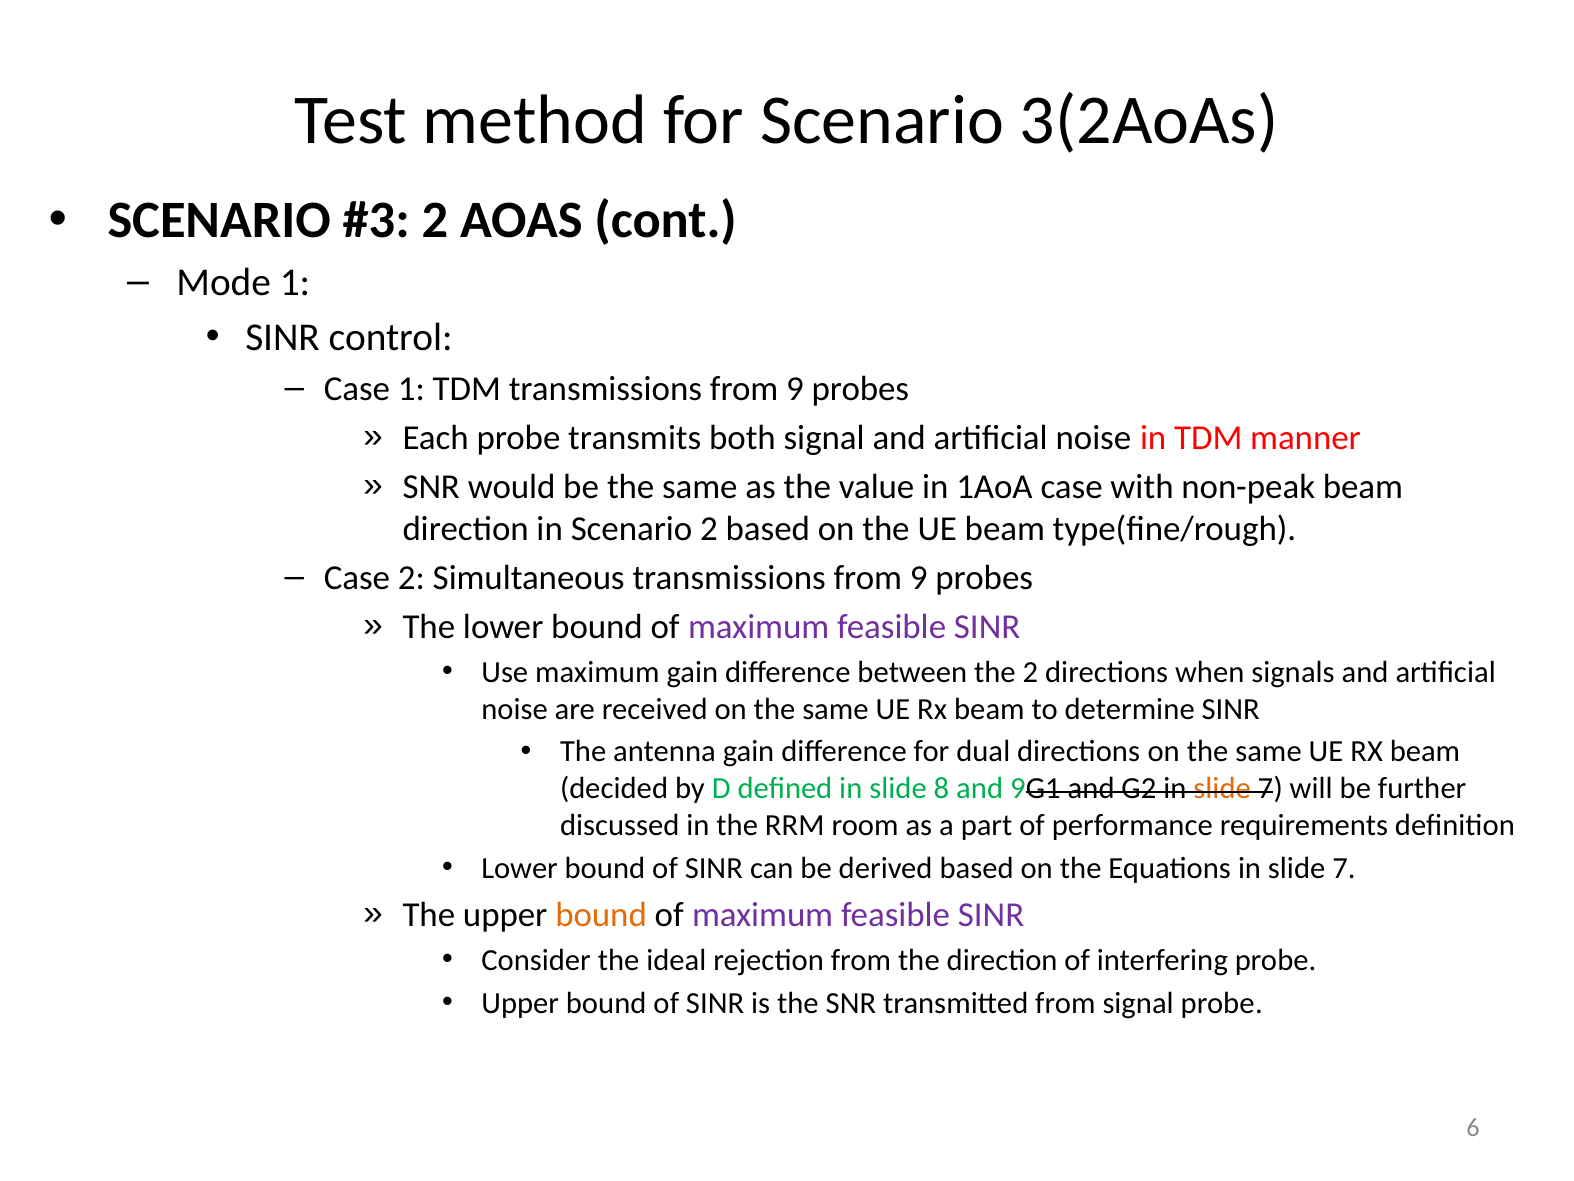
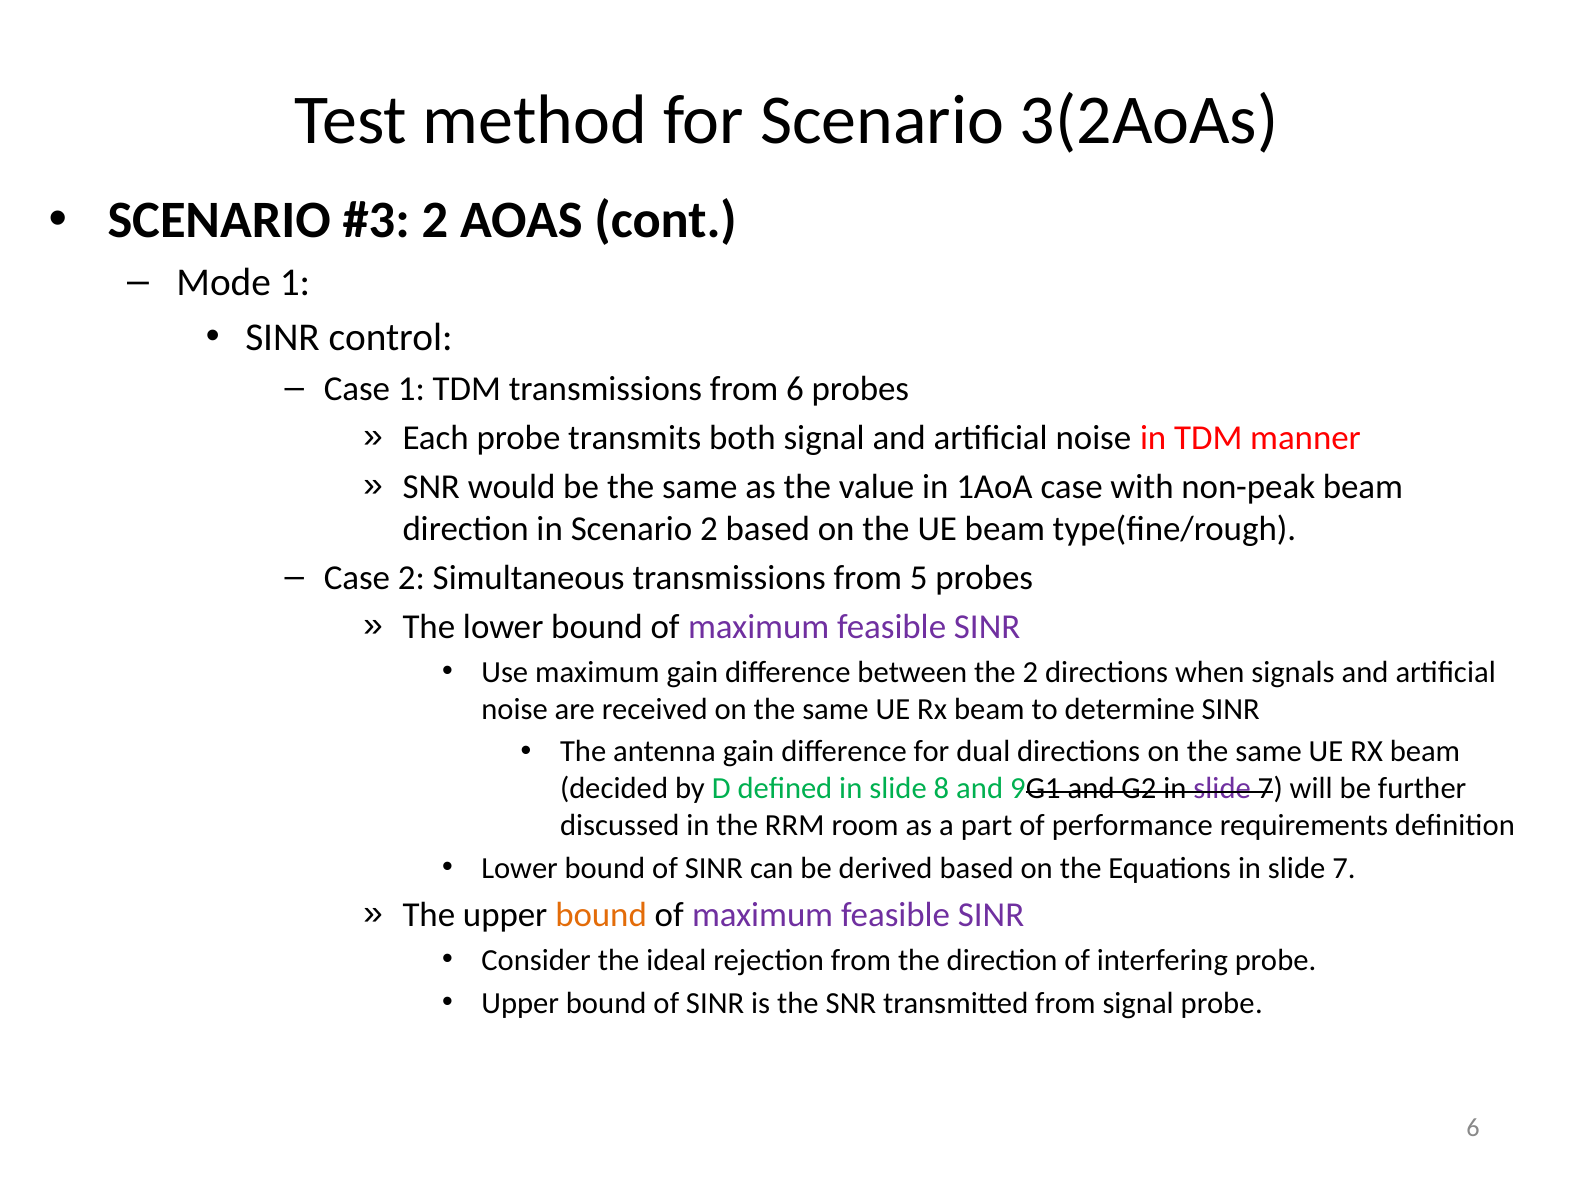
TDM transmissions from 9: 9 -> 6 (795, 389)
Simultaneous transmissions from 9: 9 -> 5 (919, 578)
slide colour: orange -> purple (1222, 788)
